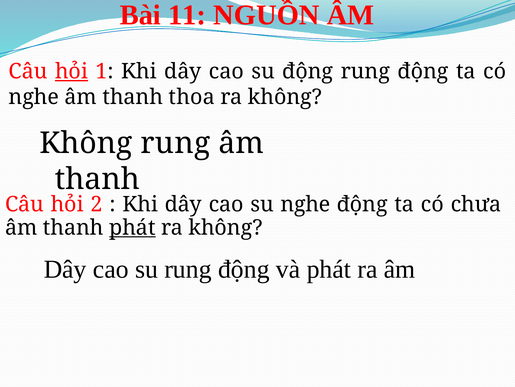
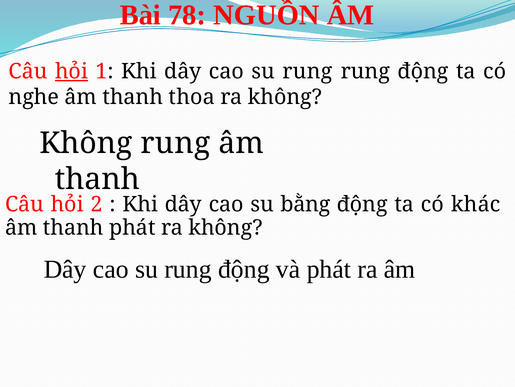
11: 11 -> 78 (187, 15)
động: động -> rung (308, 71)
su nghe: nghe -> bằng (305, 204)
chưa: chưa -> khác (476, 204)
phát underline: present -> none (132, 227)
